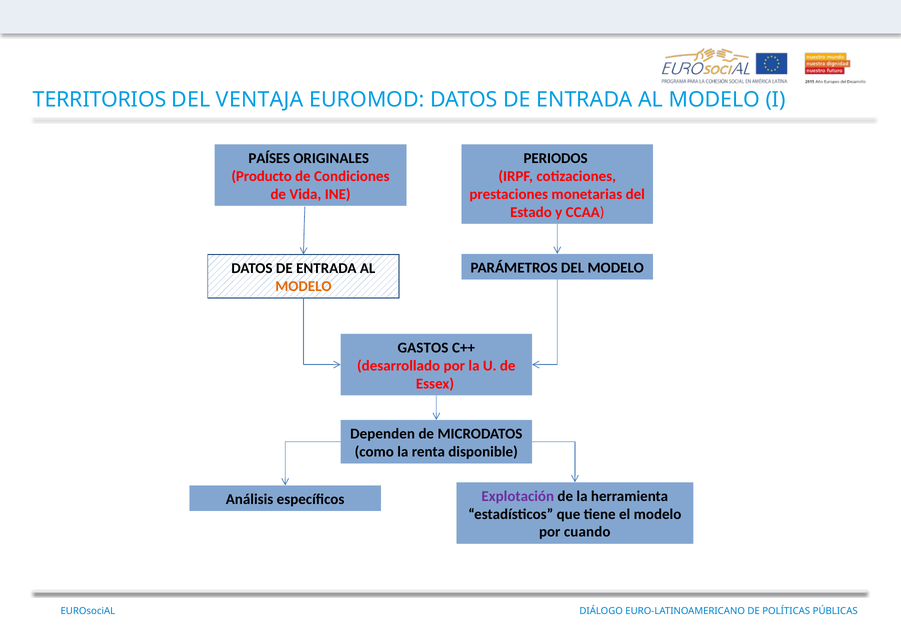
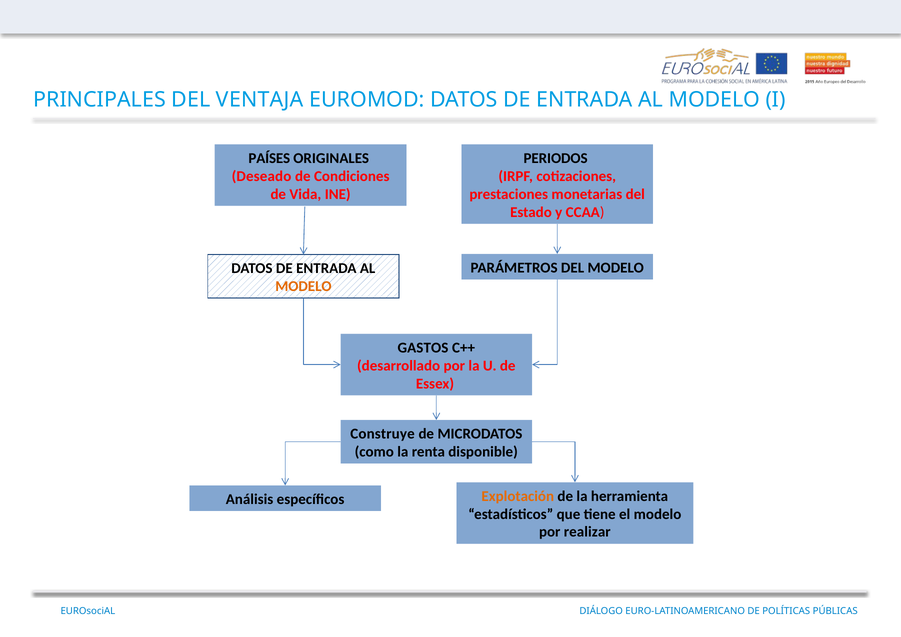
TERRITORIOS: TERRITORIOS -> PRINCIPALES (100, 100)
Producto: Producto -> Deseado (261, 176)
Dependen: Dependen -> Construye (383, 434)
Explotación colour: purple -> orange (518, 496)
cuando: cuando -> realizar (587, 532)
